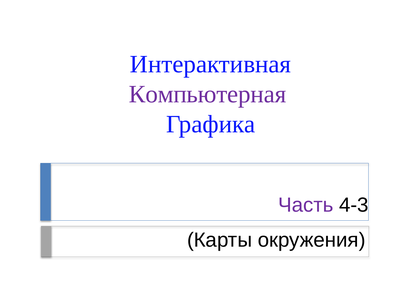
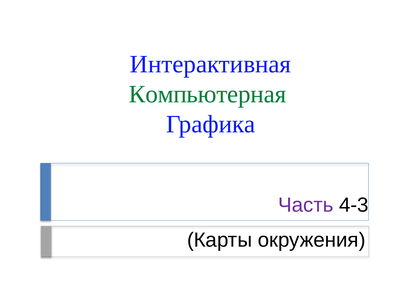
Компьютерная colour: purple -> green (208, 94)
